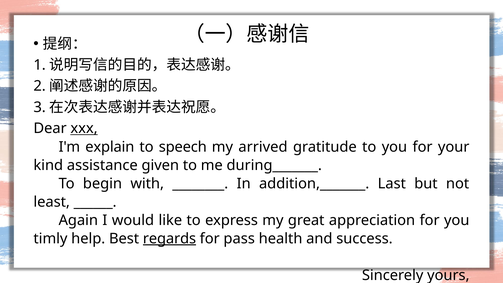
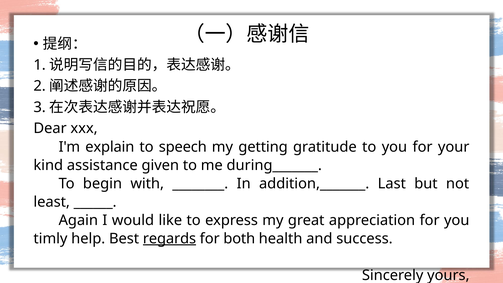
xxx underline: present -> none (84, 128)
arrived: arrived -> getting (263, 147)
pass: pass -> both (239, 239)
